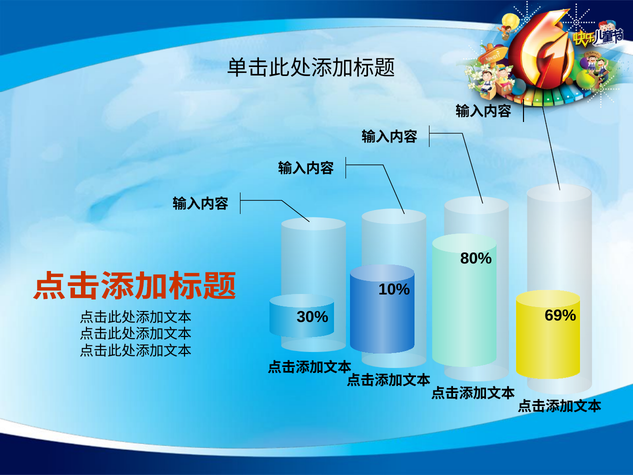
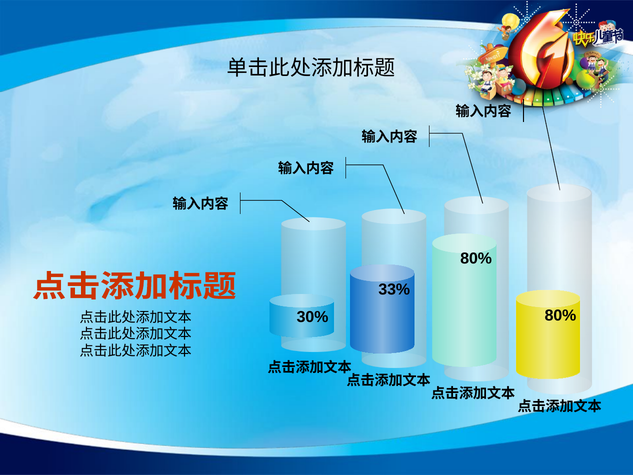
10%: 10% -> 33% (394, 289)
69%: 69% -> 80% (560, 315)
